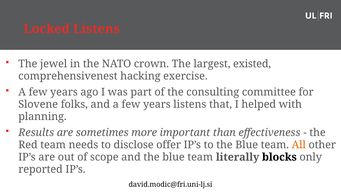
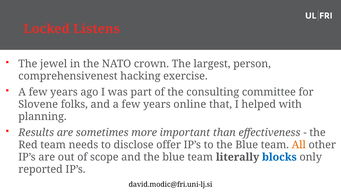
existed: existed -> person (252, 64)
years listens: listens -> online (190, 104)
blocks colour: black -> blue (279, 157)
